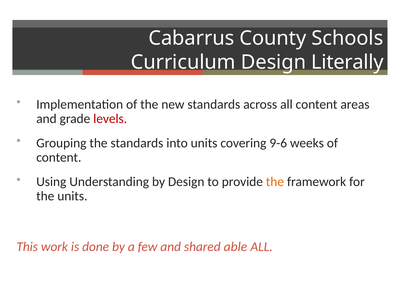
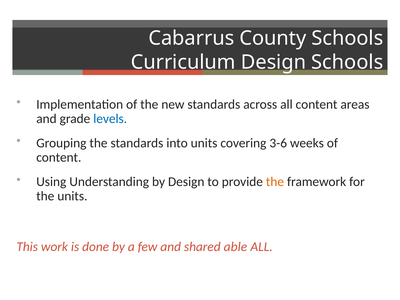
Design Literally: Literally -> Schools (347, 62)
levels colour: red -> blue (110, 119)
9-6: 9-6 -> 3-6 (278, 143)
